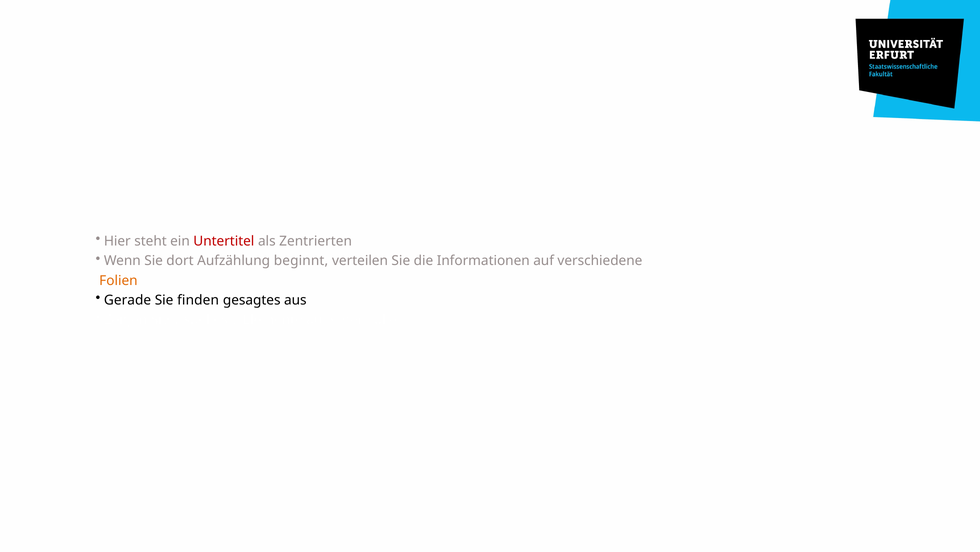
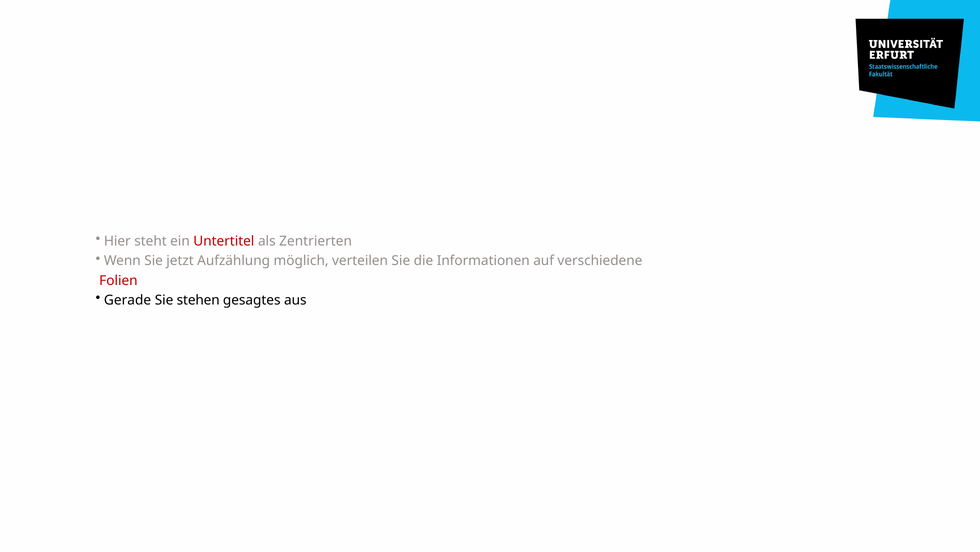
dort: dort -> jetzt (180, 261)
beginnt: beginnt -> möglich (301, 261)
Folien colour: orange -> red (118, 280)
finden: finden -> stehen (198, 300)
